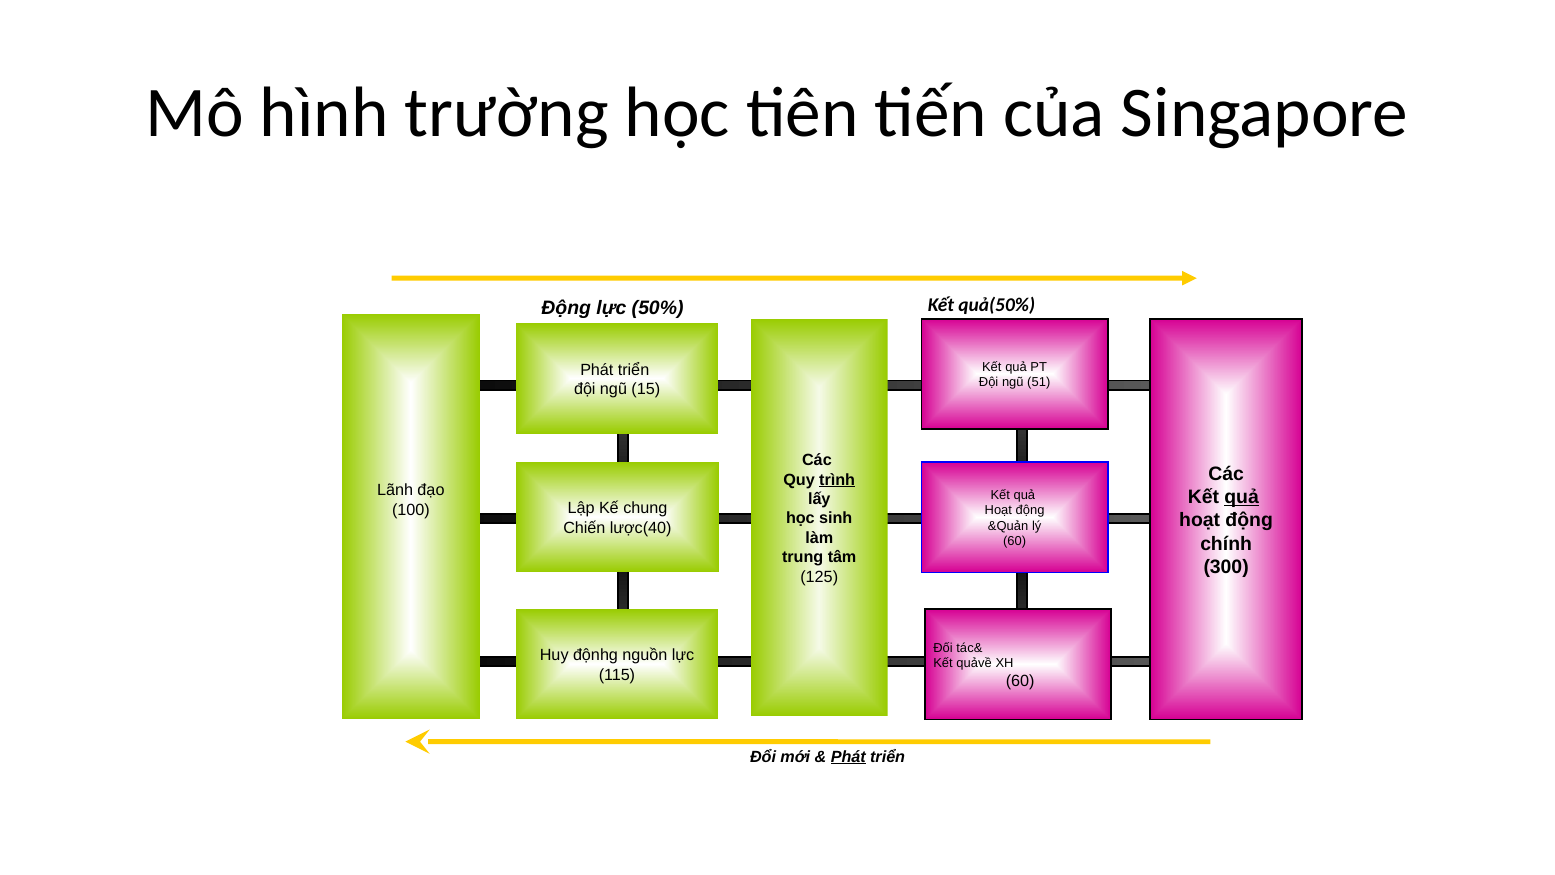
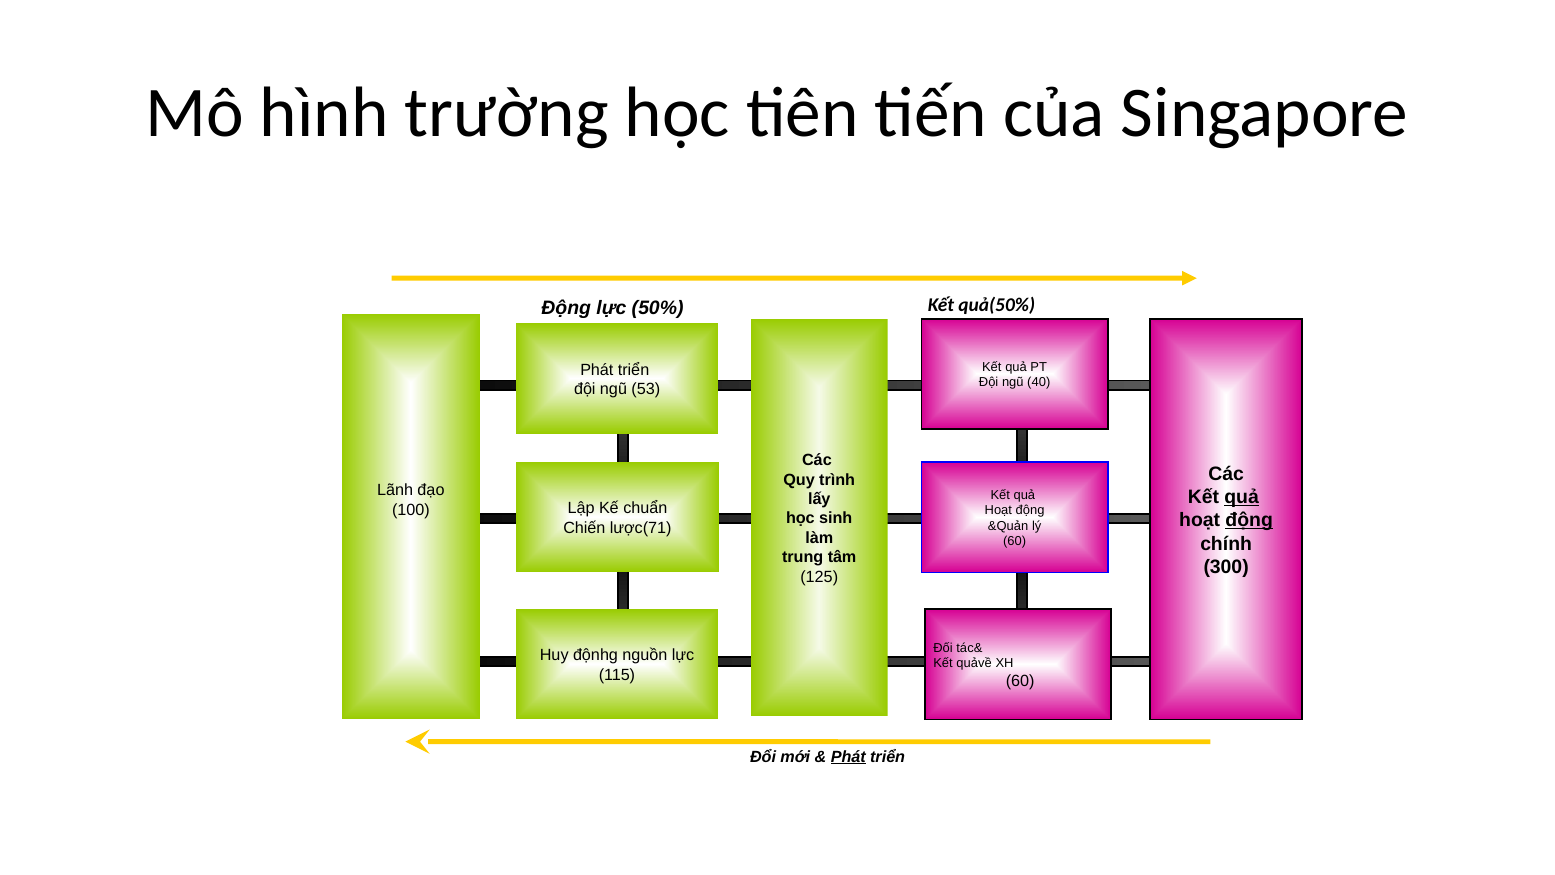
51: 51 -> 40 (1039, 382)
15: 15 -> 53 (646, 389)
trình underline: present -> none (837, 480)
chung: chung -> chuẩn (645, 508)
động underline: none -> present (1249, 520)
lược(40: lược(40 -> lược(71 (641, 528)
